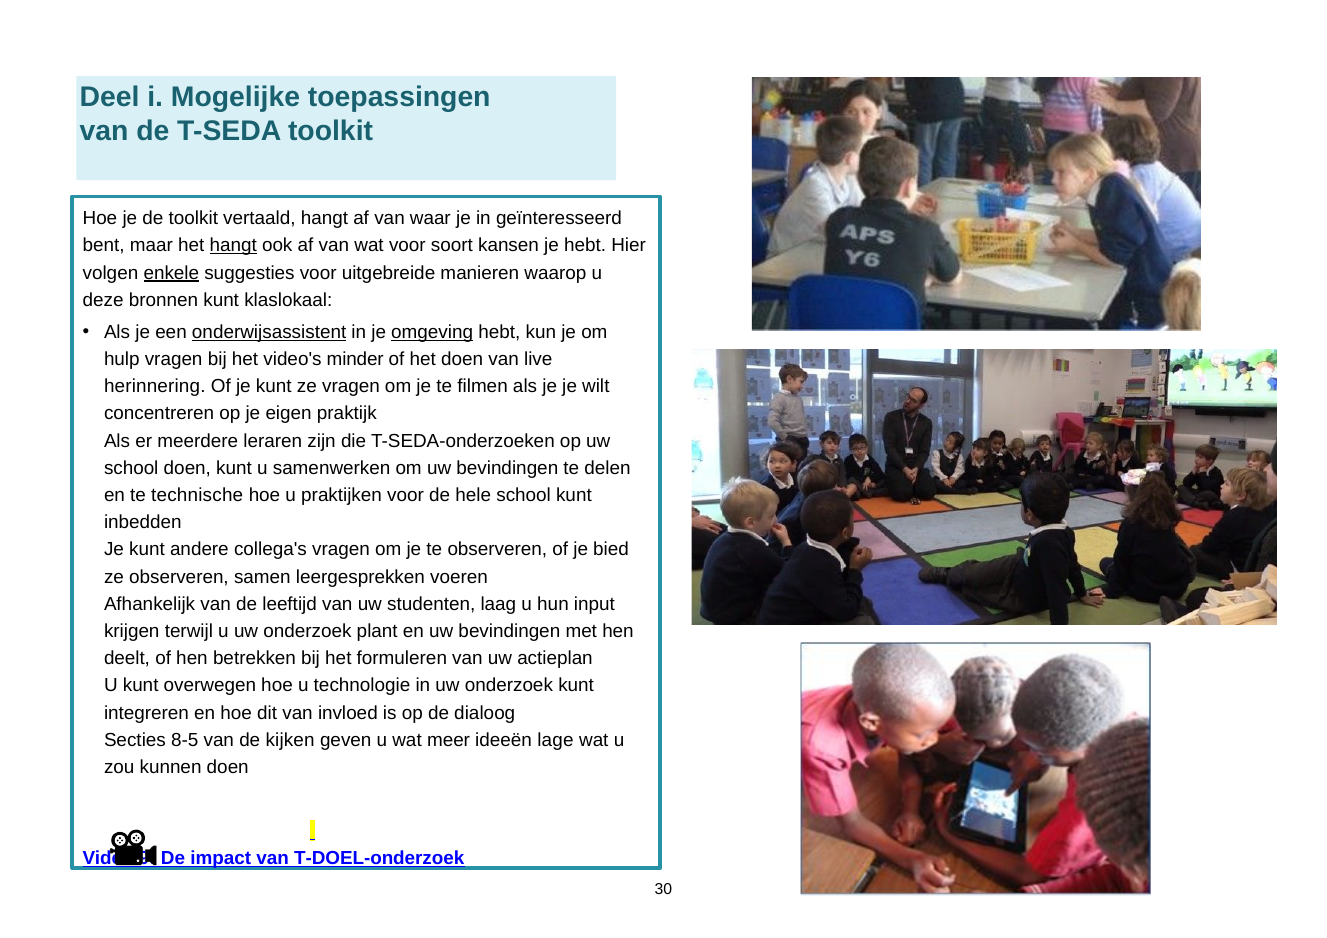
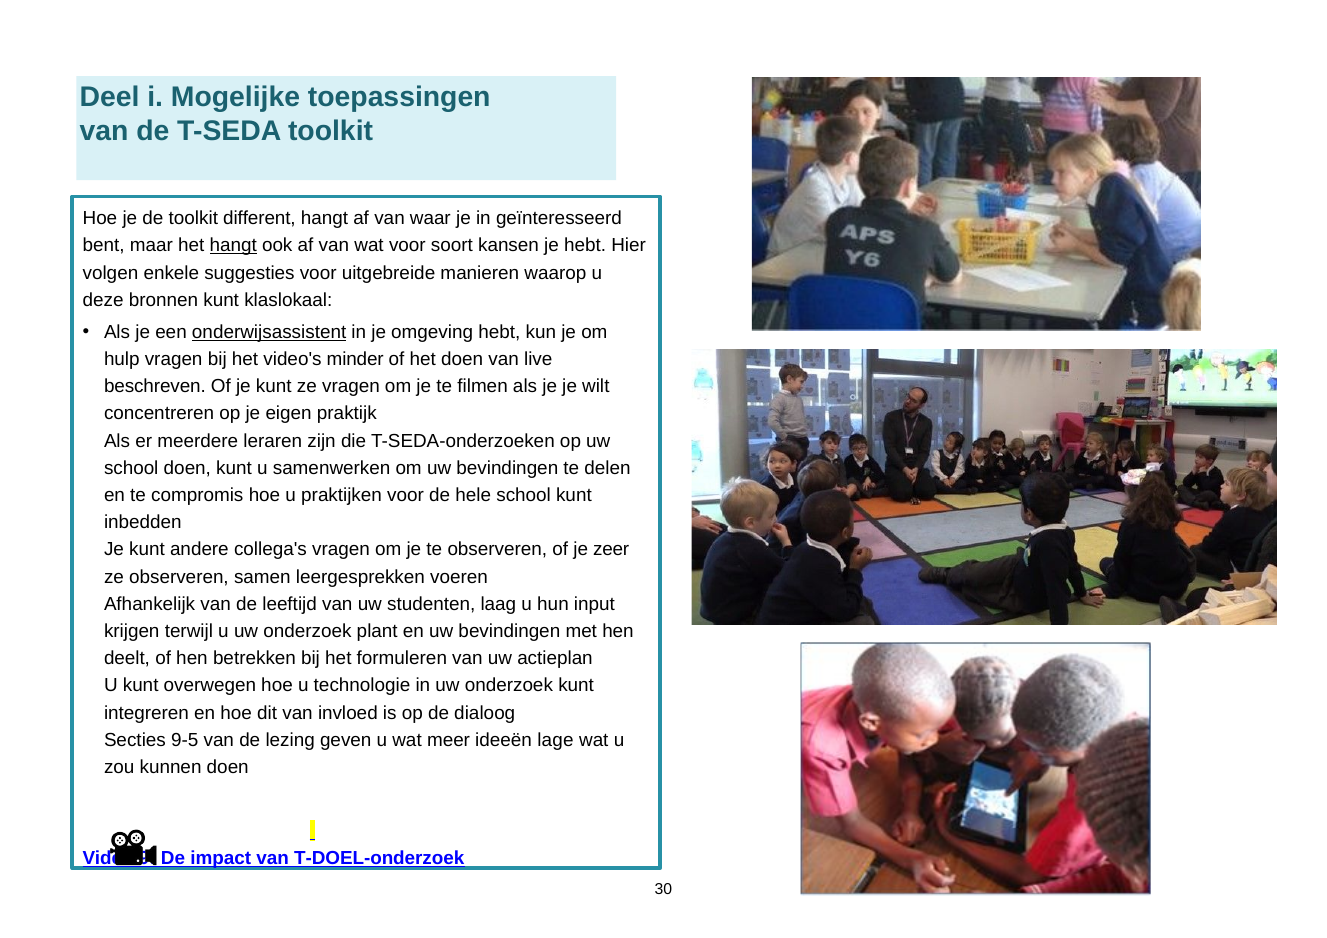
vertaald: vertaald -> different (259, 219)
enkele underline: present -> none (171, 273)
omgeving underline: present -> none (432, 332)
herinnering: herinnering -> beschreven (155, 387)
technische: technische -> compromis (197, 496)
bied: bied -> zeer (611, 550)
8-5: 8-5 -> 9-5 (185, 740)
kijken: kijken -> lezing (290, 740)
